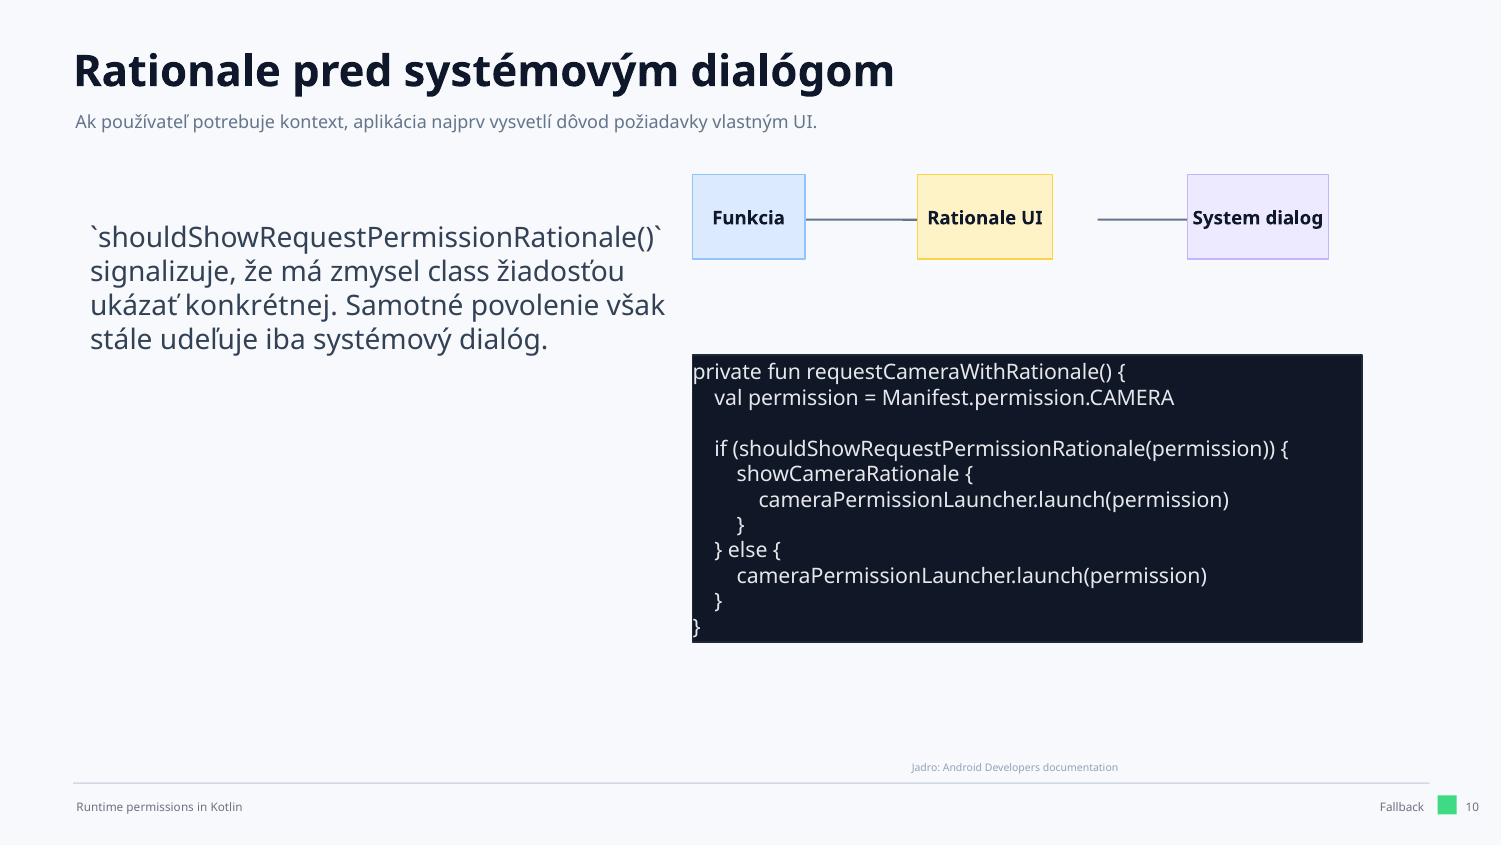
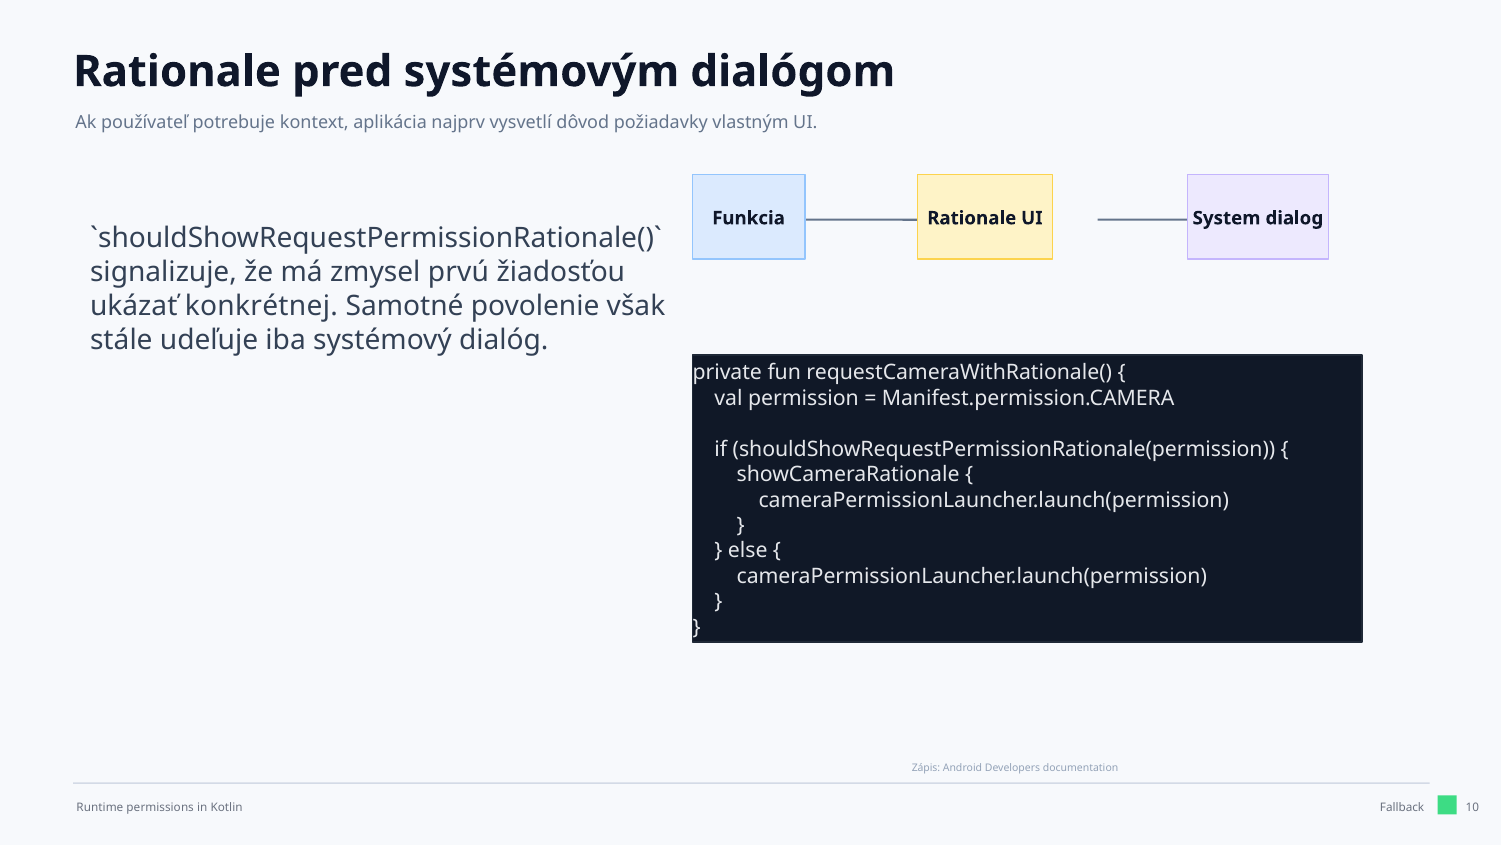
class: class -> prvú (458, 272)
Jadro: Jadro -> Zápis (926, 767)
